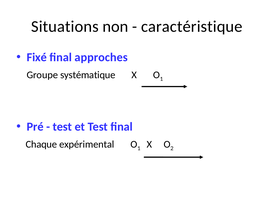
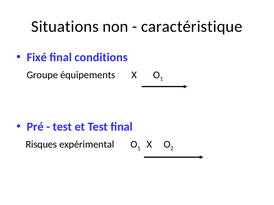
approches: approches -> conditions (101, 57)
systématique: systématique -> équipements (88, 75)
Chaque: Chaque -> Risques (41, 145)
